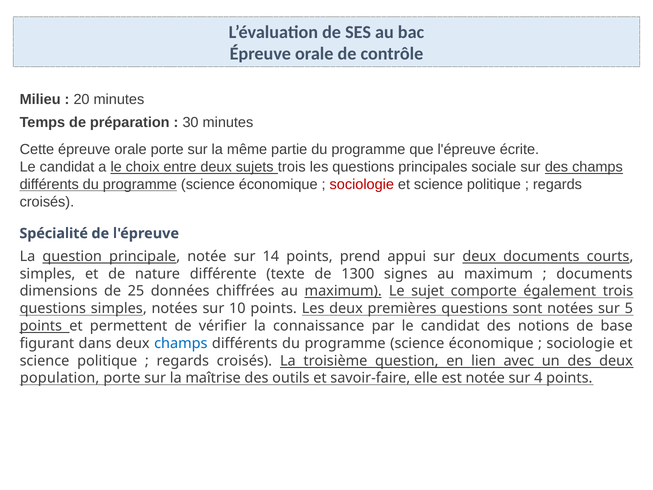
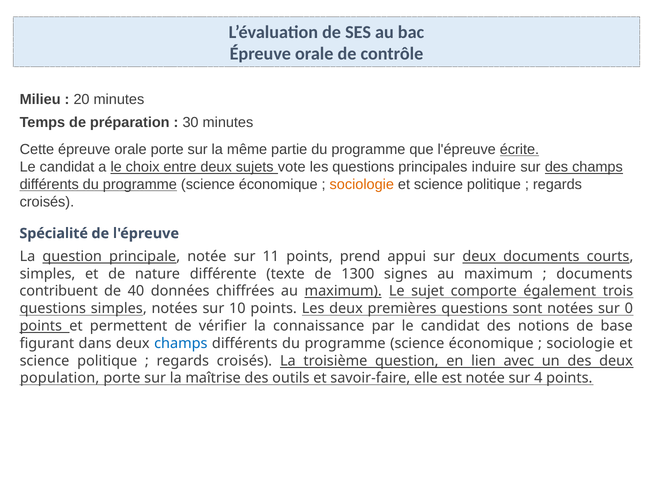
écrite underline: none -> present (519, 149)
sujets trois: trois -> vote (292, 167)
sociale: sociale -> induire (494, 167)
sociologie colour: red -> orange (362, 184)
14: 14 -> 11 (271, 256)
dimensions: dimensions -> contribuent (59, 291)
25: 25 -> 40 (136, 291)
5: 5 -> 0 (629, 308)
